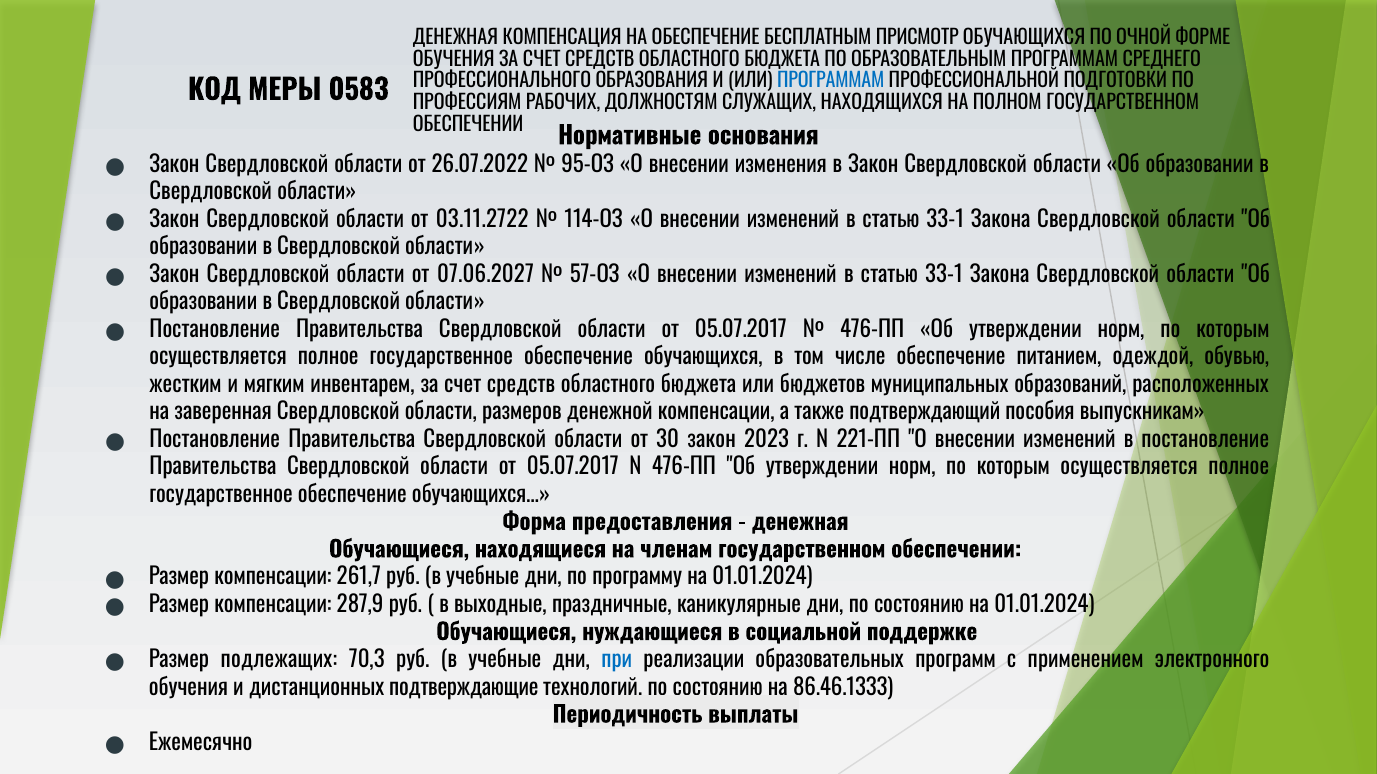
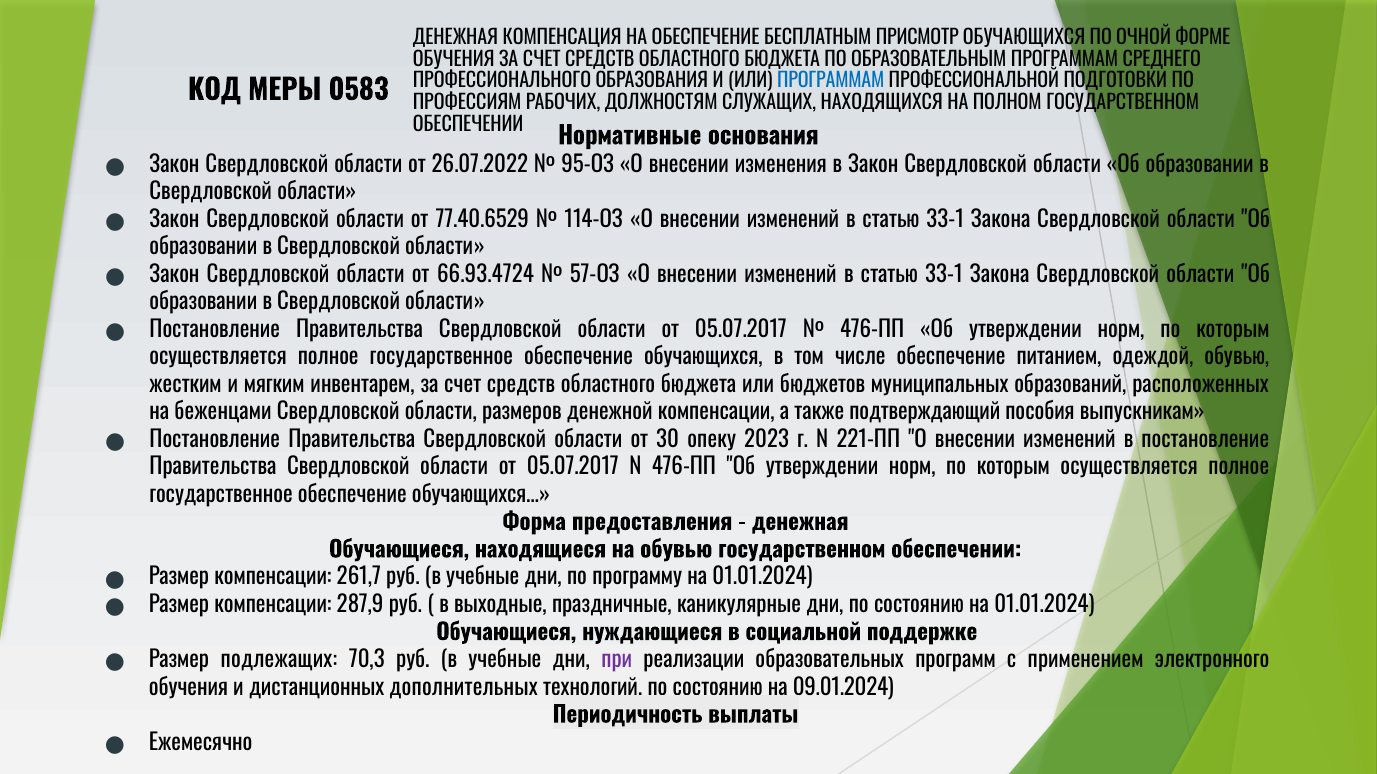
03.11.2722: 03.11.2722 -> 77.40.6529 (482, 220)
07.06.2027: 07.06.2027 -> 66.93.4724 (485, 275)
заверенная: заверенная -> беженцами (223, 413)
30 закон: закон -> опеку (712, 440)
на членам: членам -> обувью (676, 550)
при colour: blue -> purple (617, 660)
подтверждающие: подтверждающие -> дополнительных (464, 688)
86.46.1333: 86.46.1333 -> 09.01.2024 (843, 688)
